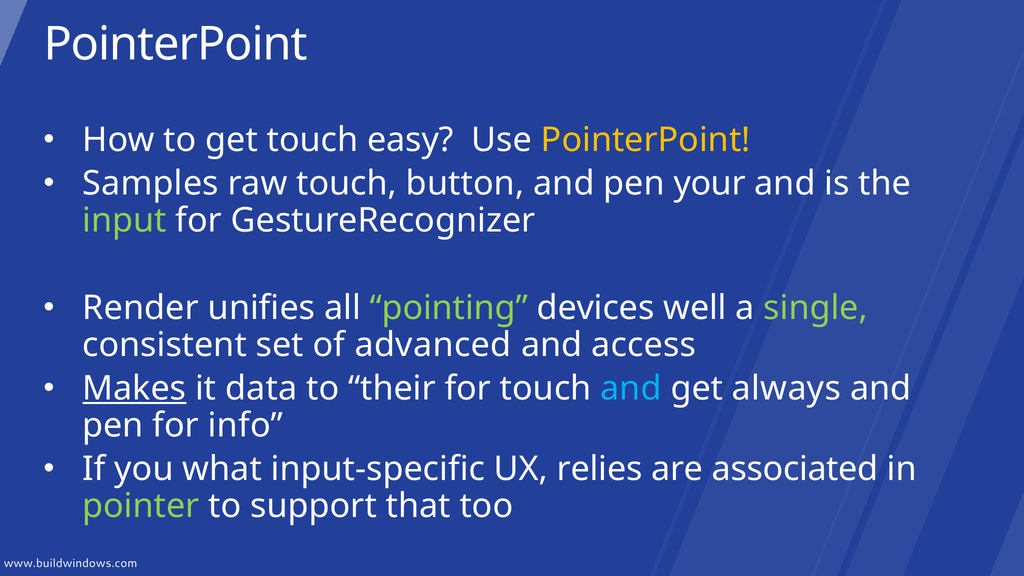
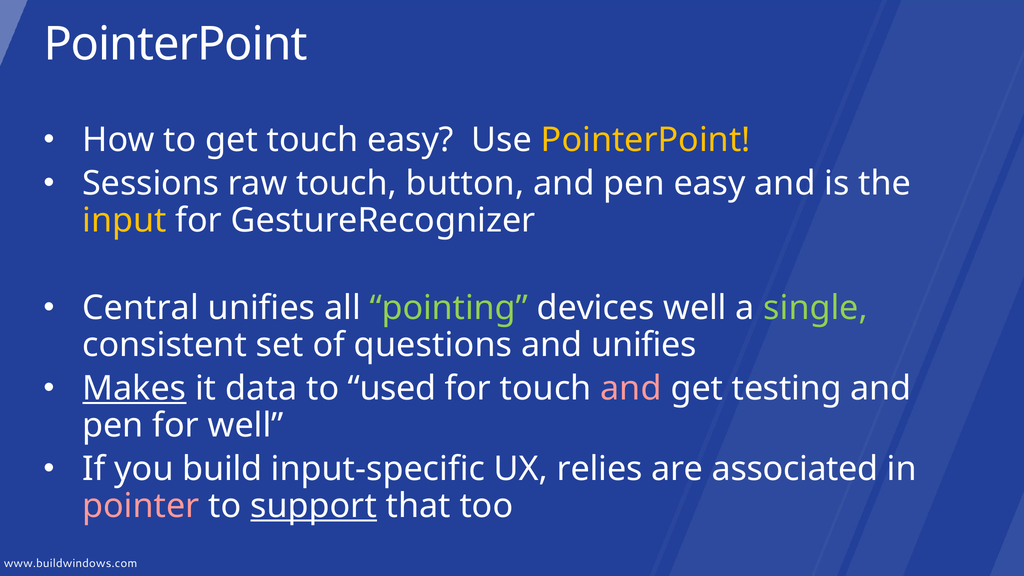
Samples: Samples -> Sessions (151, 184)
pen your: your -> easy (710, 184)
input colour: light green -> yellow (124, 221)
Render: Render -> Central (141, 308)
advanced: advanced -> questions (433, 345)
and access: access -> unifies (644, 345)
their: their -> used (392, 389)
and colour: light blue -> pink (631, 389)
always: always -> testing (787, 389)
for info: info -> well (246, 425)
what: what -> build (222, 469)
pointer colour: light green -> pink (141, 506)
support underline: none -> present (314, 506)
